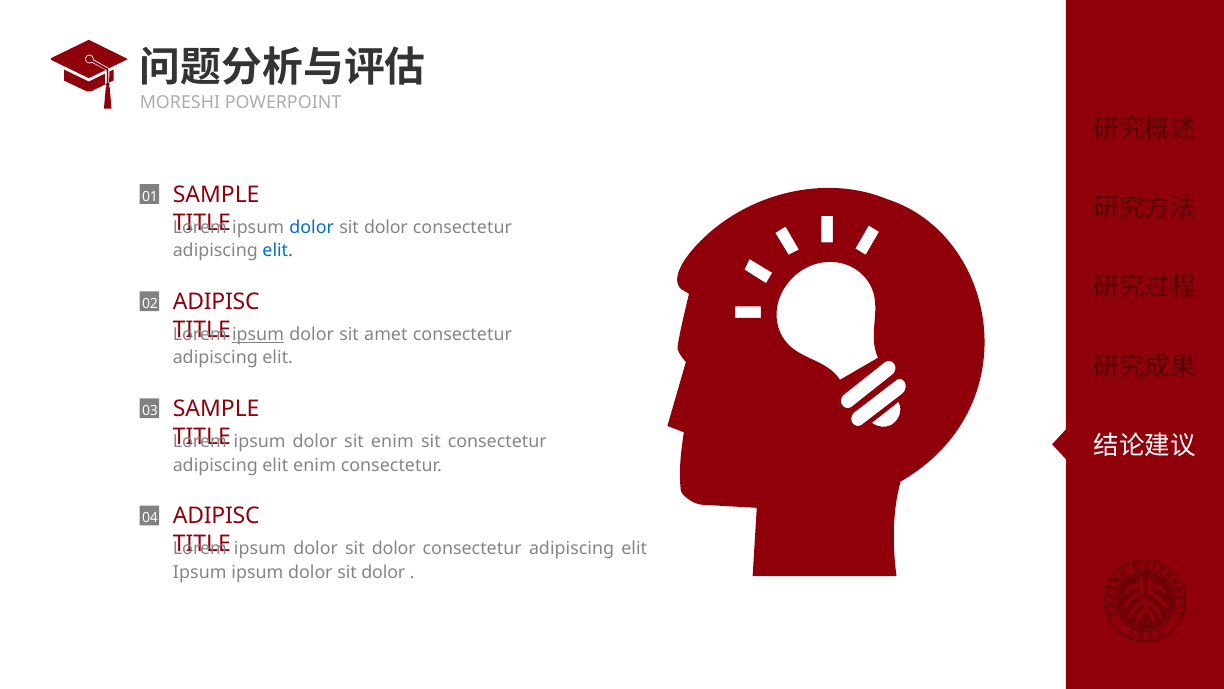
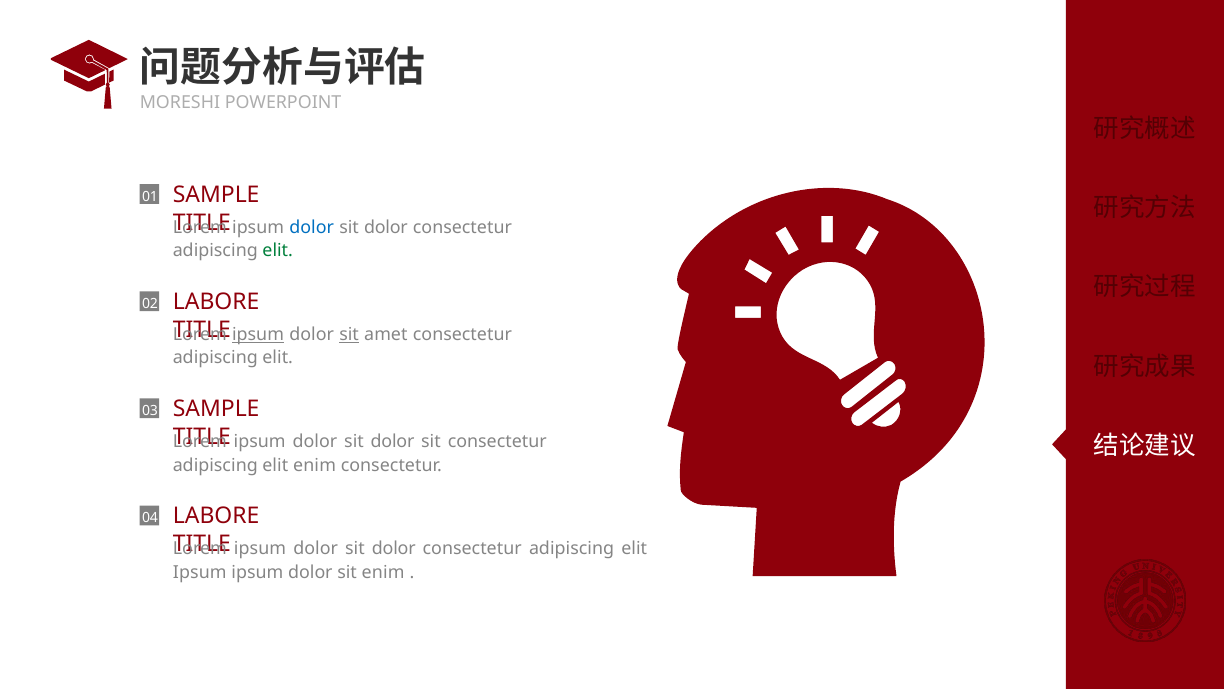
elit colour: blue -> green (278, 251)
ADIPISC: ADIPISC -> LABORE (216, 302)
sit underline: none -> present (349, 334)
enim: enim -> dolor (393, 441)
ADIPISC: ADIPISC -> LABORE (216, 516)
dolor: dolor -> enim (383, 572)
